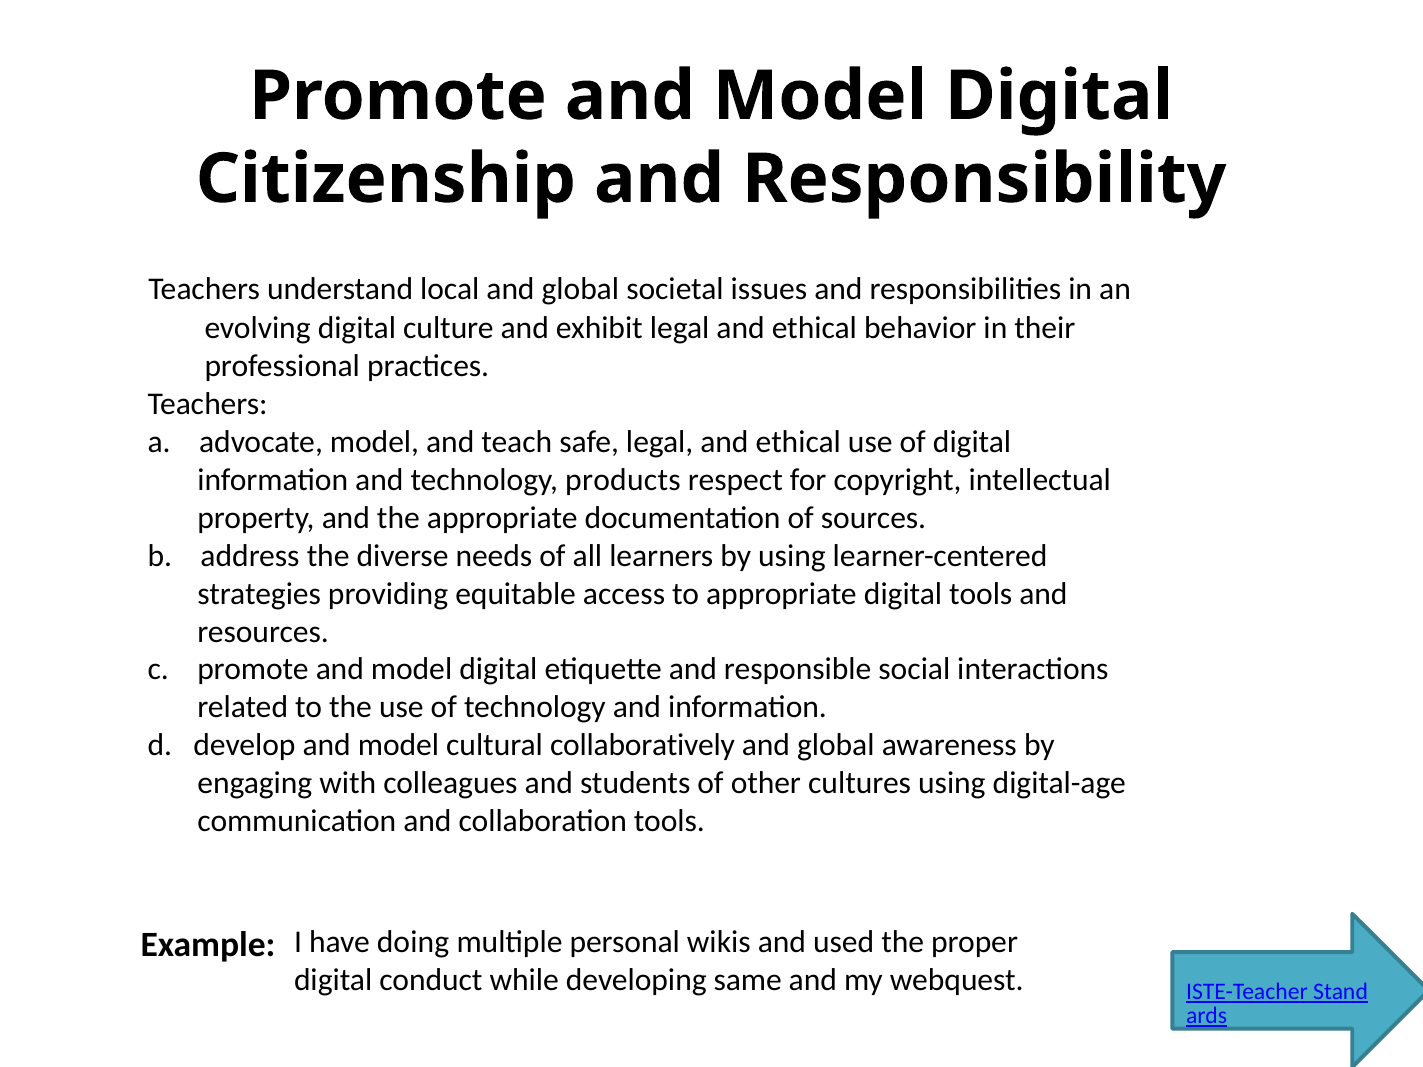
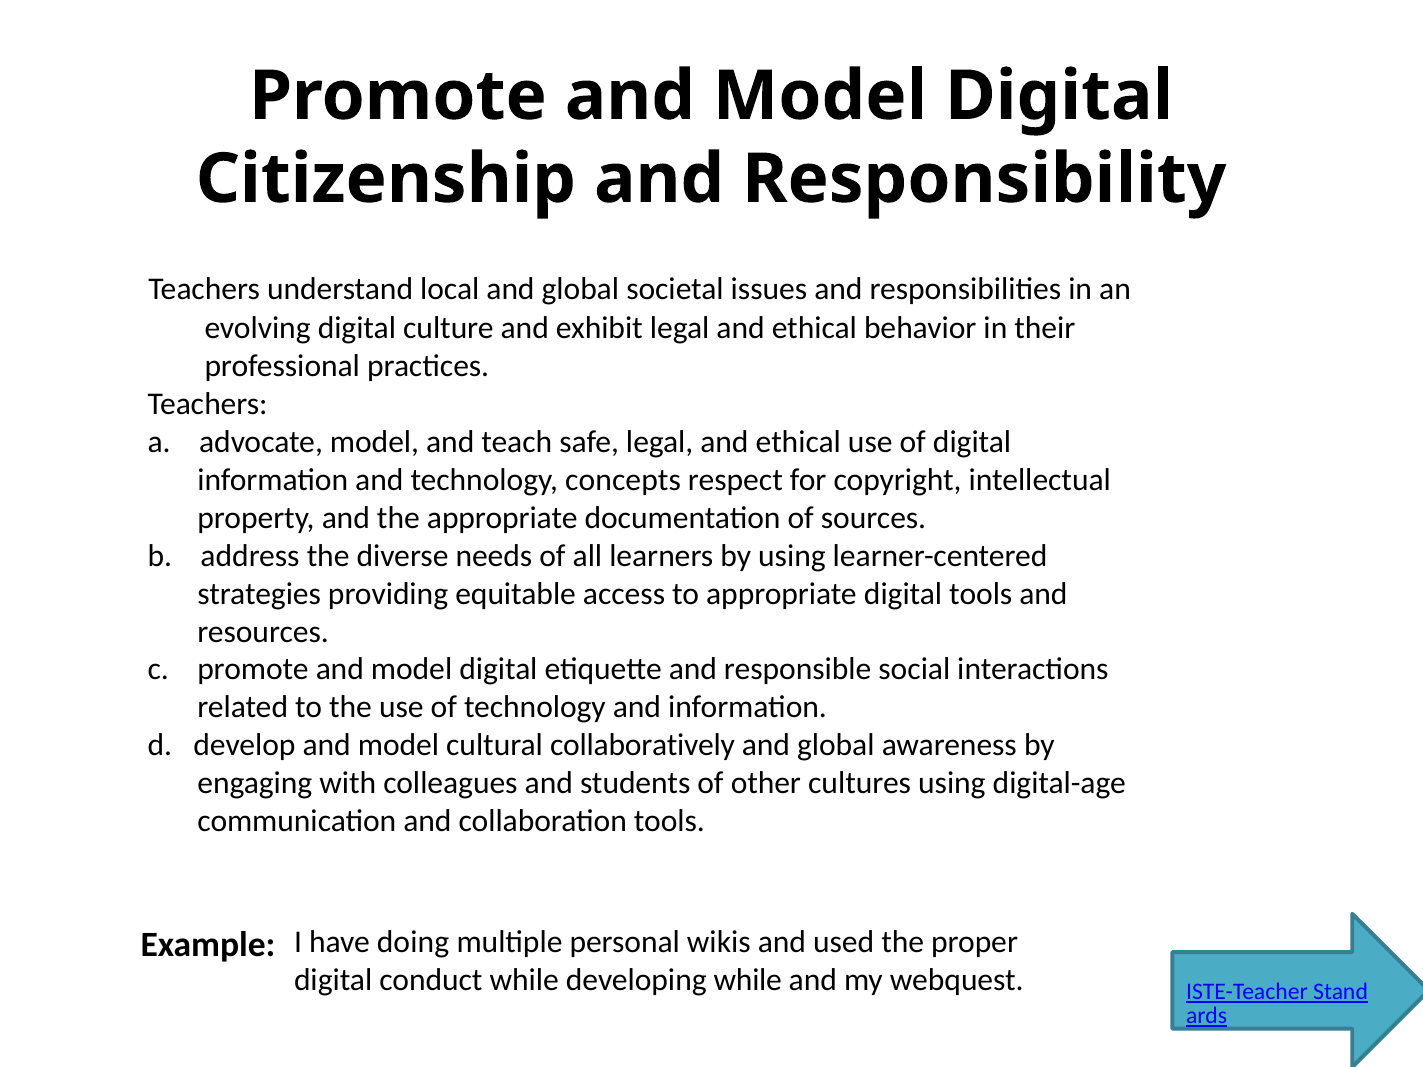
products: products -> concepts (623, 480)
developing same: same -> while (748, 980)
